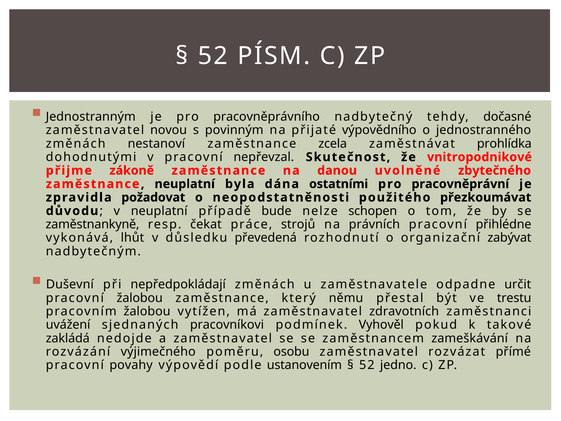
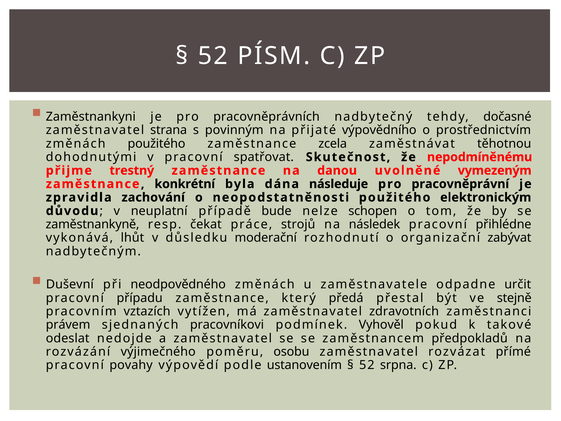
Jednostranným: Jednostranným -> Zaměstnankyni (91, 117)
pracovněprávního: pracovněprávního -> pracovněprávních (267, 117)
novou: novou -> strana (169, 130)
jednostranného: jednostranného -> prostřednictvím (484, 130)
změnách nestanoví: nestanoví -> použitého (157, 144)
prohlídka: prohlídka -> těhotnou (504, 144)
nepřevzal: nepřevzal -> spatřovat (264, 157)
vnitropodnikové: vnitropodnikové -> nepodmíněnému (480, 157)
zákoně: zákoně -> trestný (132, 170)
zbytečného: zbytečného -> vymezeným (495, 170)
zaměstnance neuplatní: neuplatní -> konkrétní (185, 184)
ostatními: ostatními -> následuje (339, 184)
požadovat: požadovat -> zachování (153, 197)
přezkoumávat: přezkoumávat -> elektronickým (486, 197)
právních: právních -> následek (375, 224)
převedená: převedená -> moderační (266, 238)
nepředpokládají: nepředpokládají -> neodpovědného (178, 284)
pracovní žalobou: žalobou -> případu (140, 298)
němu: němu -> předá (346, 298)
trestu: trestu -> stejně (514, 298)
pracovním žalobou: žalobou -> vztazích (147, 311)
uvážení: uvážení -> právem (68, 325)
zakládá: zakládá -> odeslat (68, 338)
zameškávání: zameškávání -> předpokladů (470, 338)
jedno: jedno -> srpna (398, 365)
